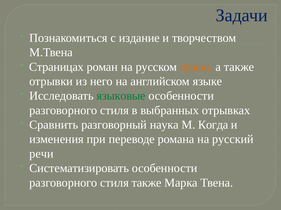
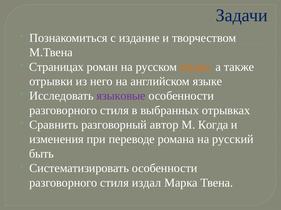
языковые colour: green -> purple (121, 96)
наука: наука -> автор (164, 125)
речи: речи -> быть (41, 154)
стиля также: также -> издал (146, 183)
